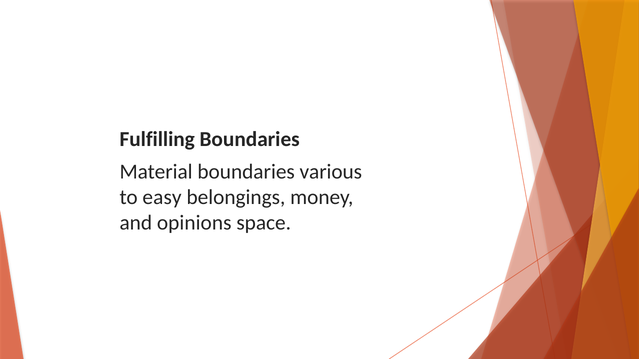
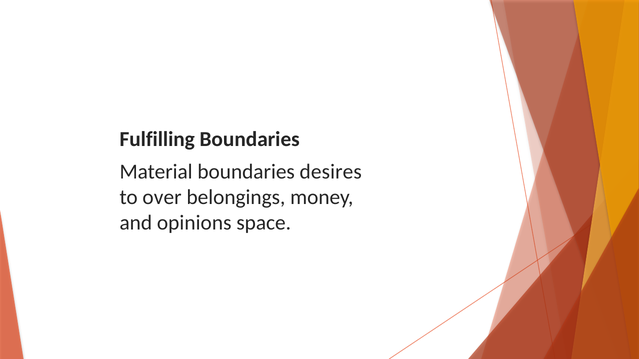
various: various -> desires (331, 172)
easy: easy -> over (162, 197)
